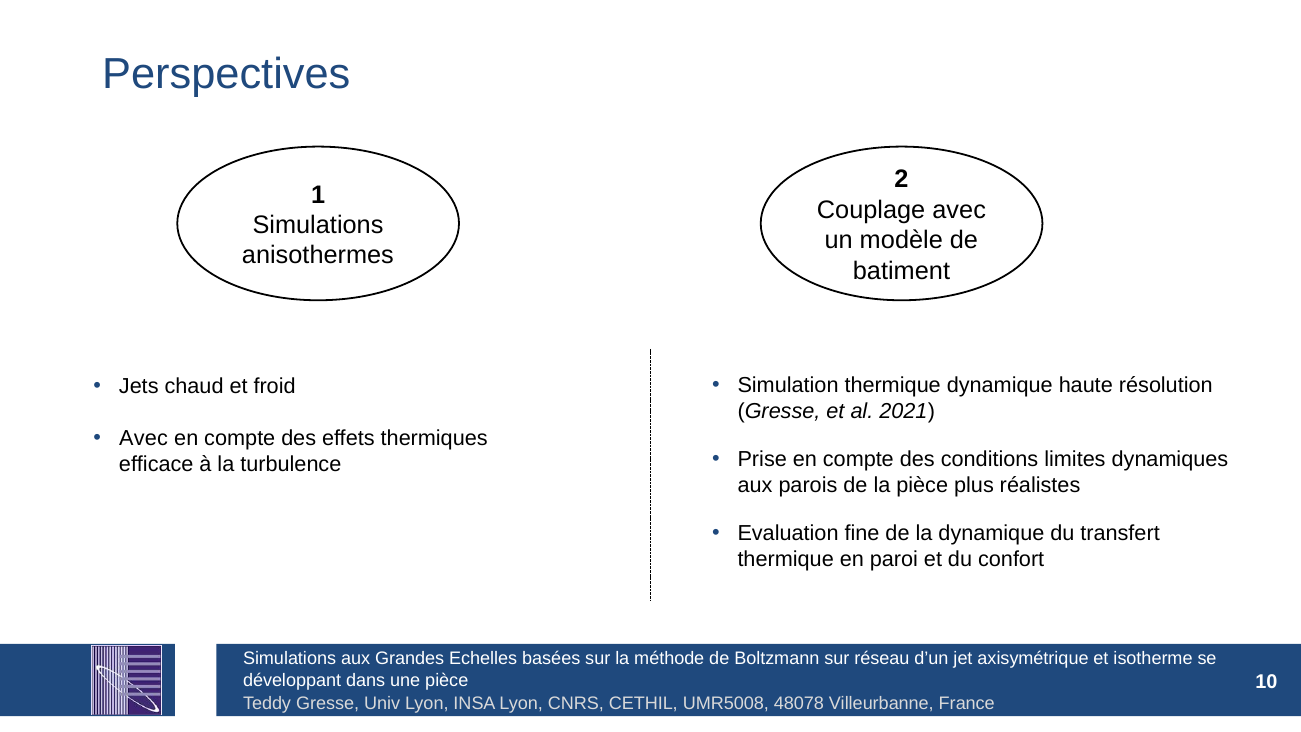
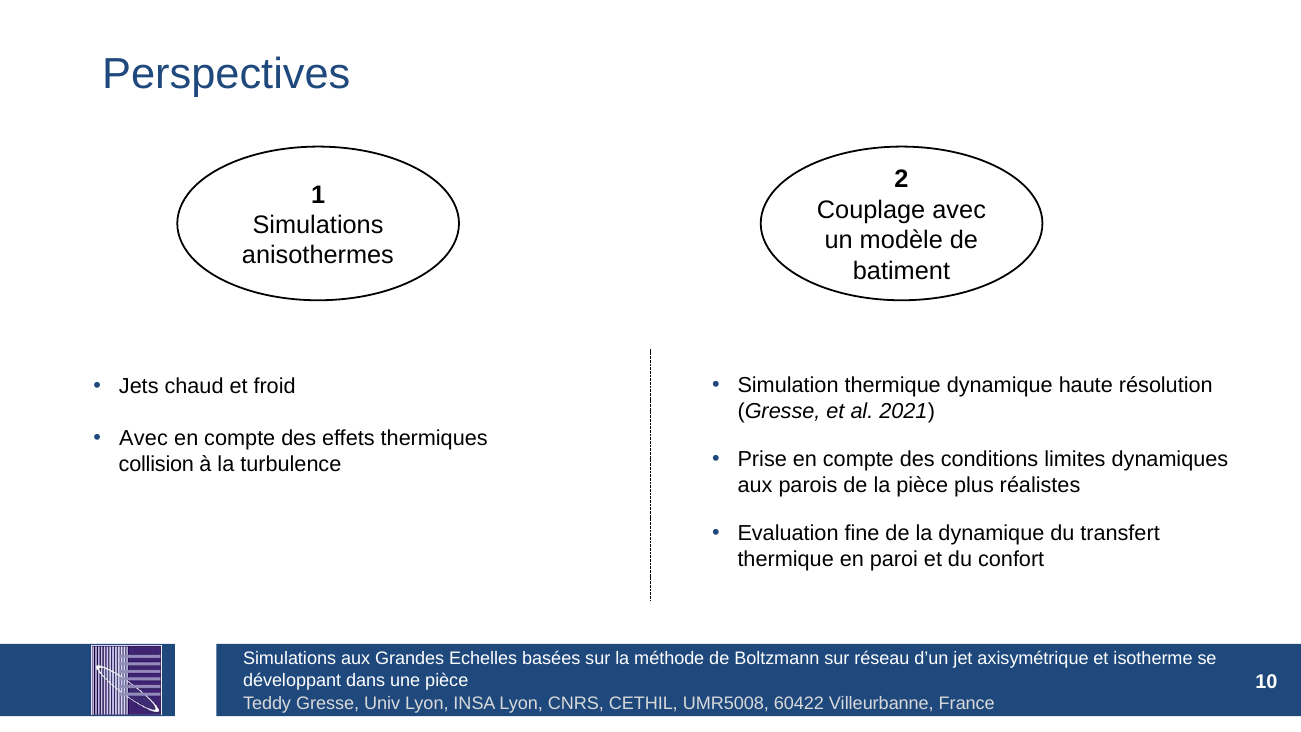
efficace: efficace -> collision (156, 465)
48078: 48078 -> 60422 (799, 703)
